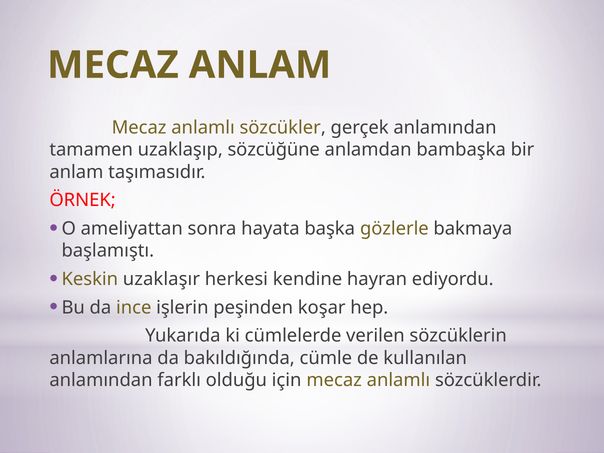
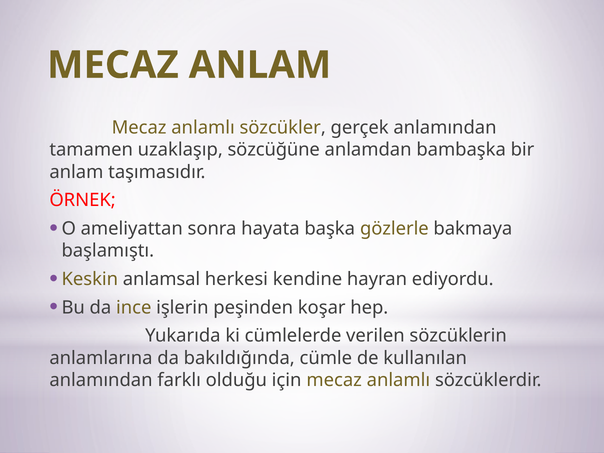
uzaklaşır: uzaklaşır -> anlamsal (162, 279)
